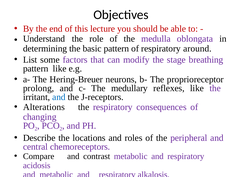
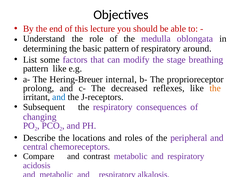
neurons: neurons -> internal (121, 79)
medullary: medullary -> decreased (129, 88)
the colour: purple -> orange (215, 88)
Alterations: Alterations -> Subsequent (44, 107)
